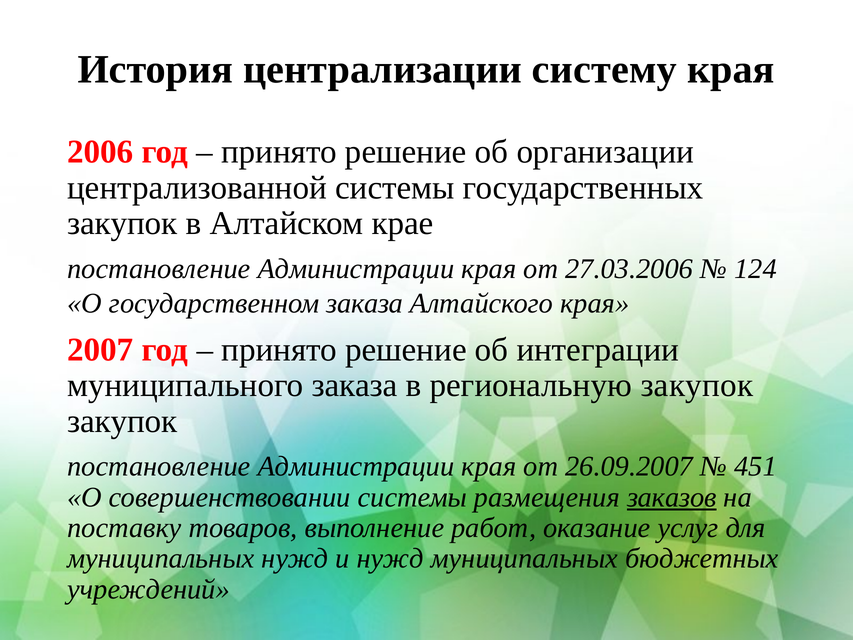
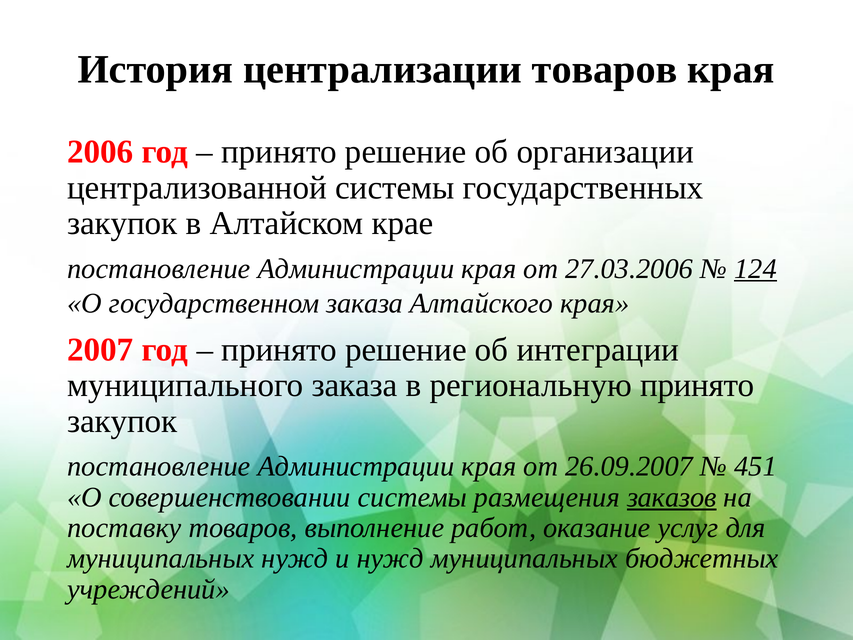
централизации систему: систему -> товаров (605, 69)
124 underline: none -> present (756, 269)
региональную закупок: закупок -> принято (697, 385)
